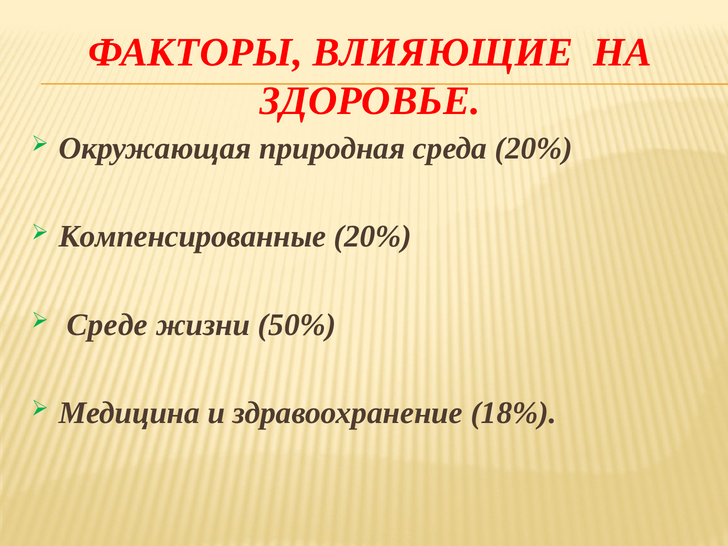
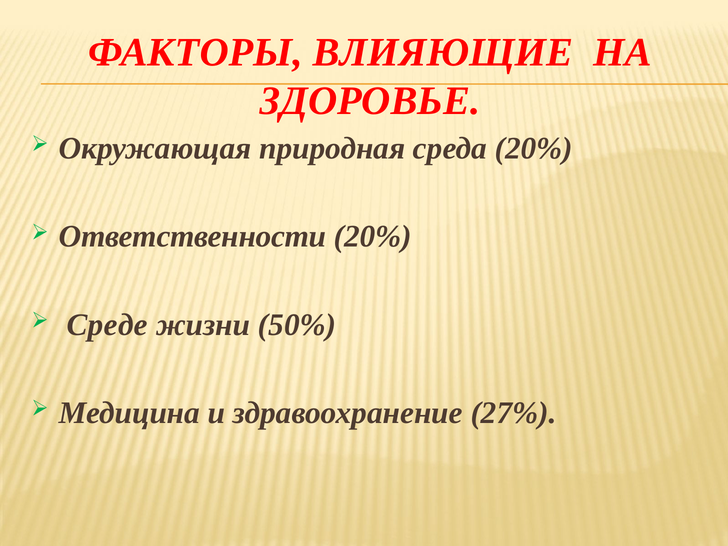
Компенсированные: Компенсированные -> Ответственности (192, 237)
18%: 18% -> 27% (514, 413)
